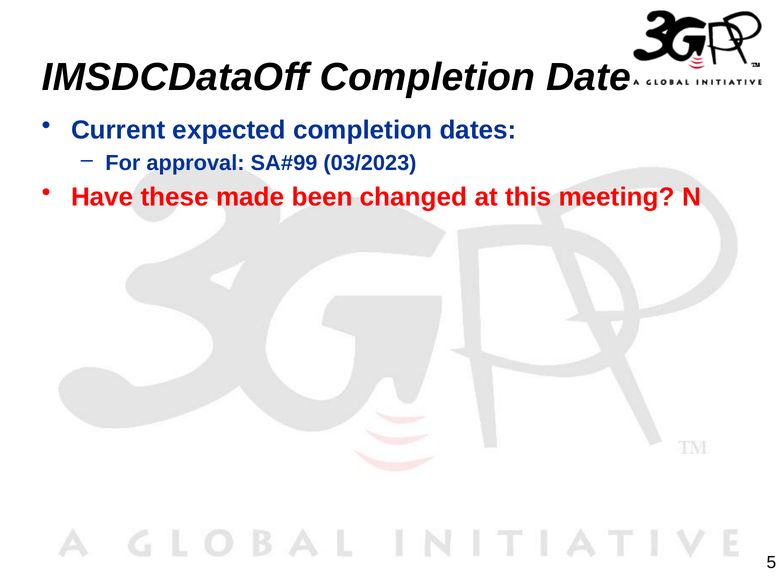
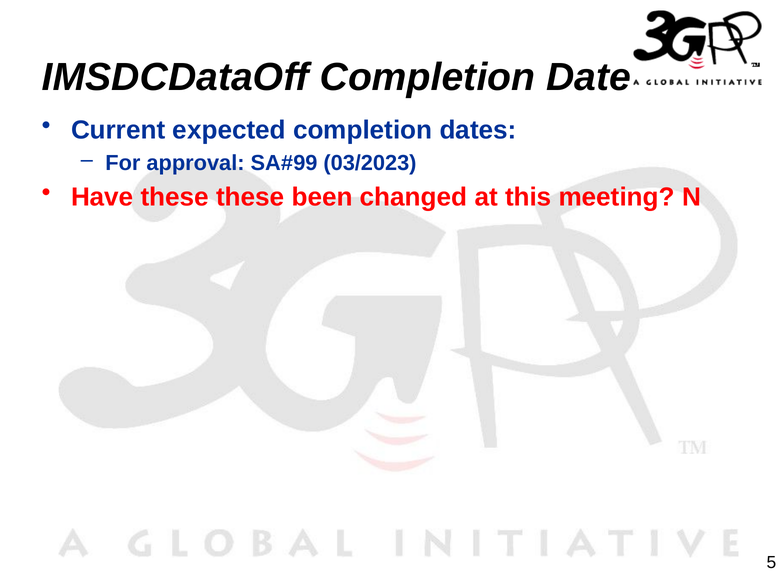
these made: made -> these (250, 197)
